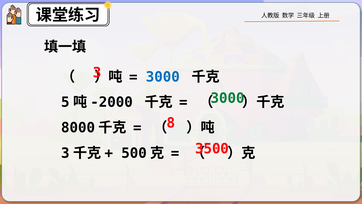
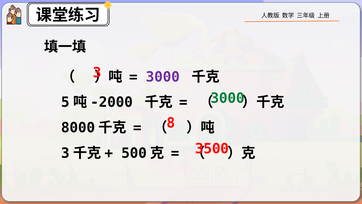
3000 colour: blue -> purple (163, 77)
